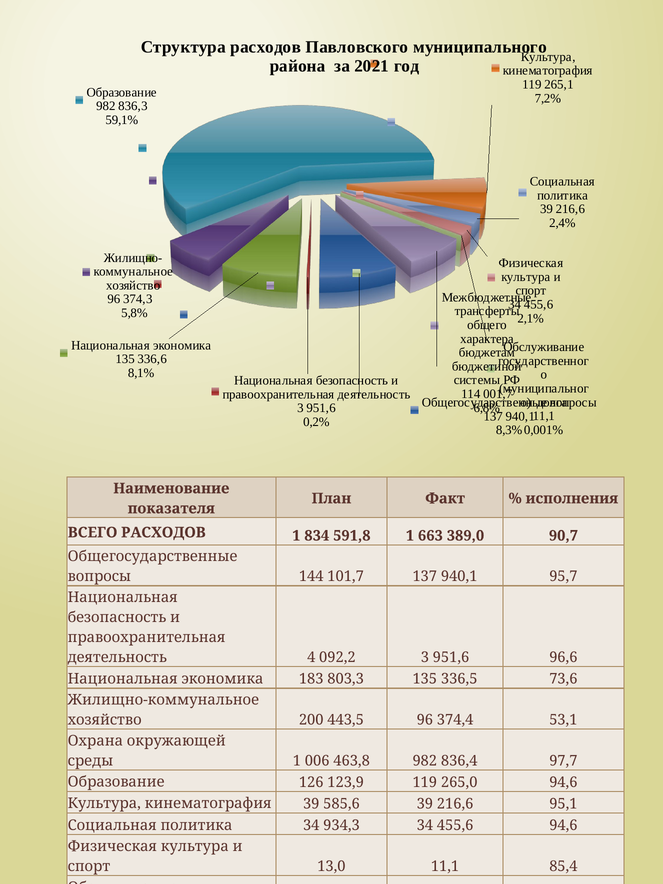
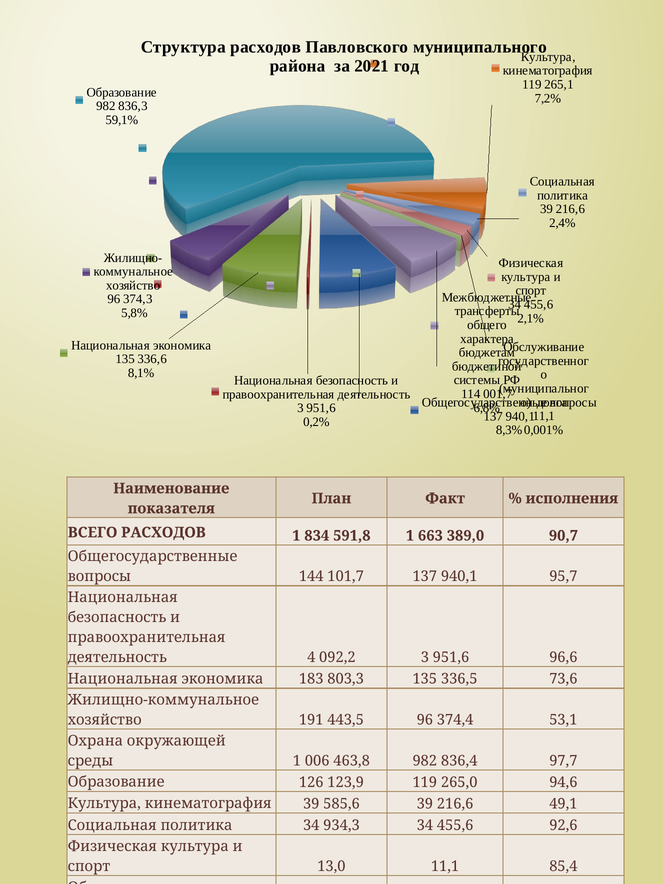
200: 200 -> 191 (311, 720)
95,1: 95,1 -> 49,1 (563, 804)
455,6 94,6: 94,6 -> 92,6 (563, 826)
